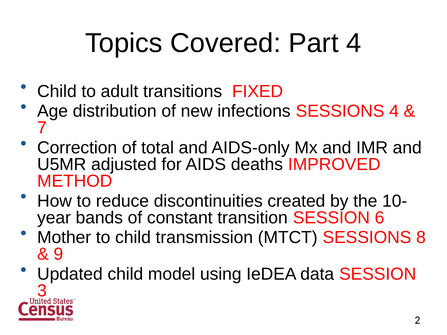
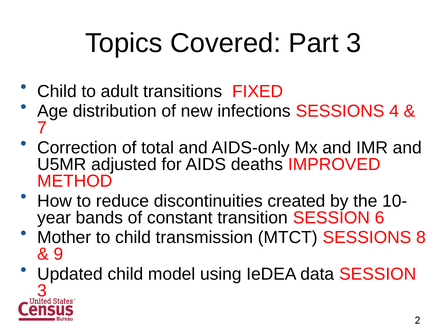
Part 4: 4 -> 3 (354, 43)
